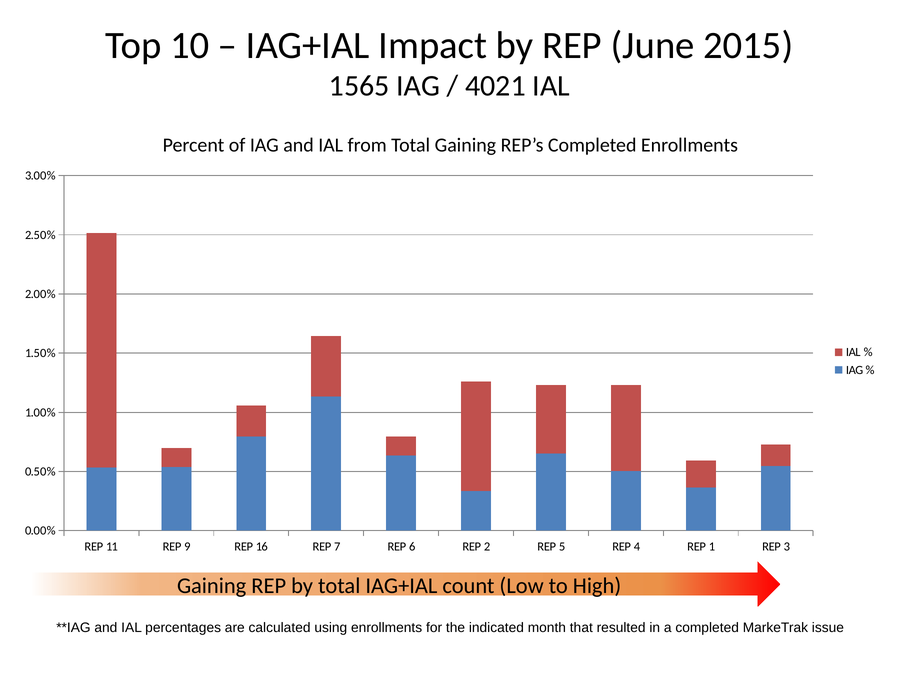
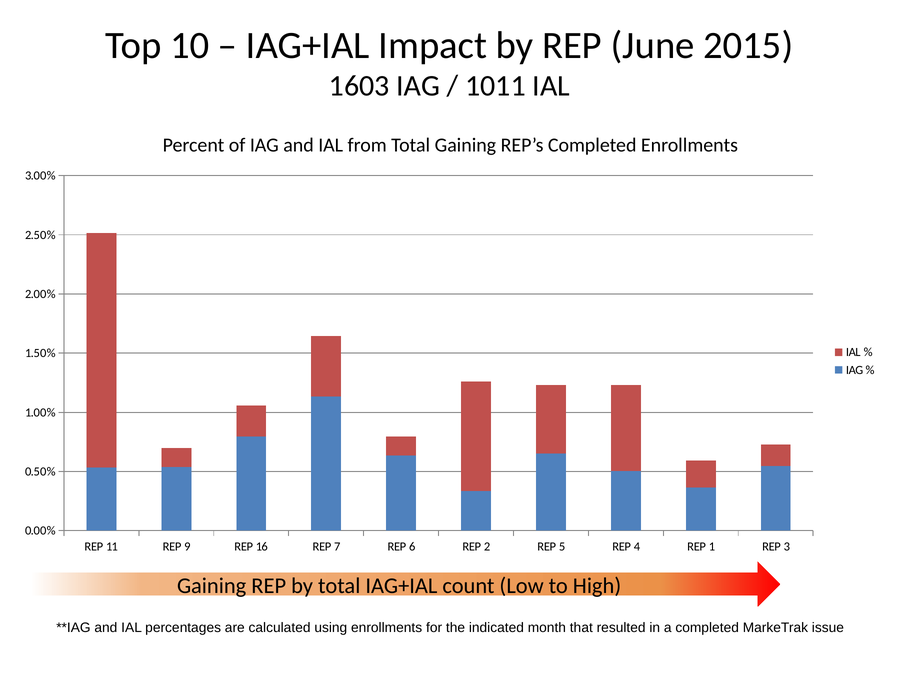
1565: 1565 -> 1603 (359, 86)
4021: 4021 -> 1011 (495, 86)
